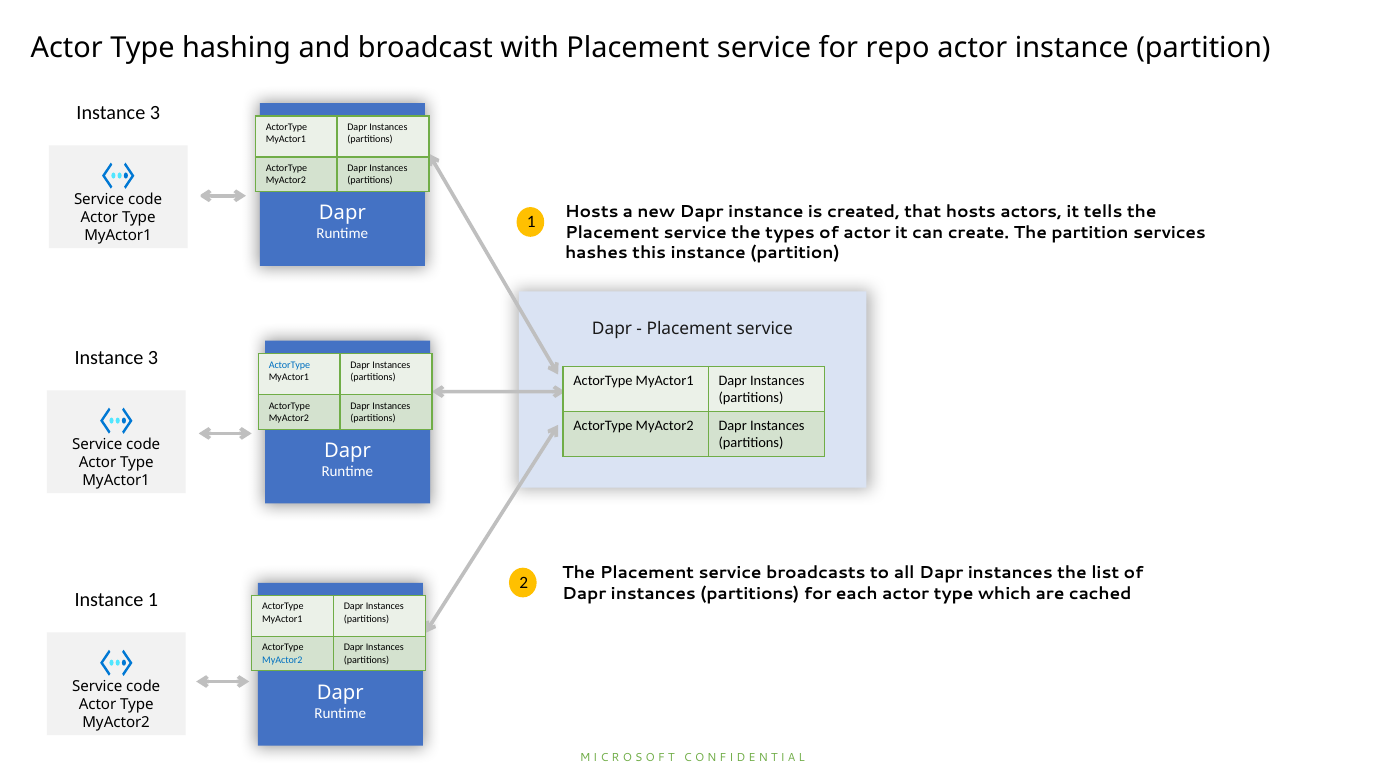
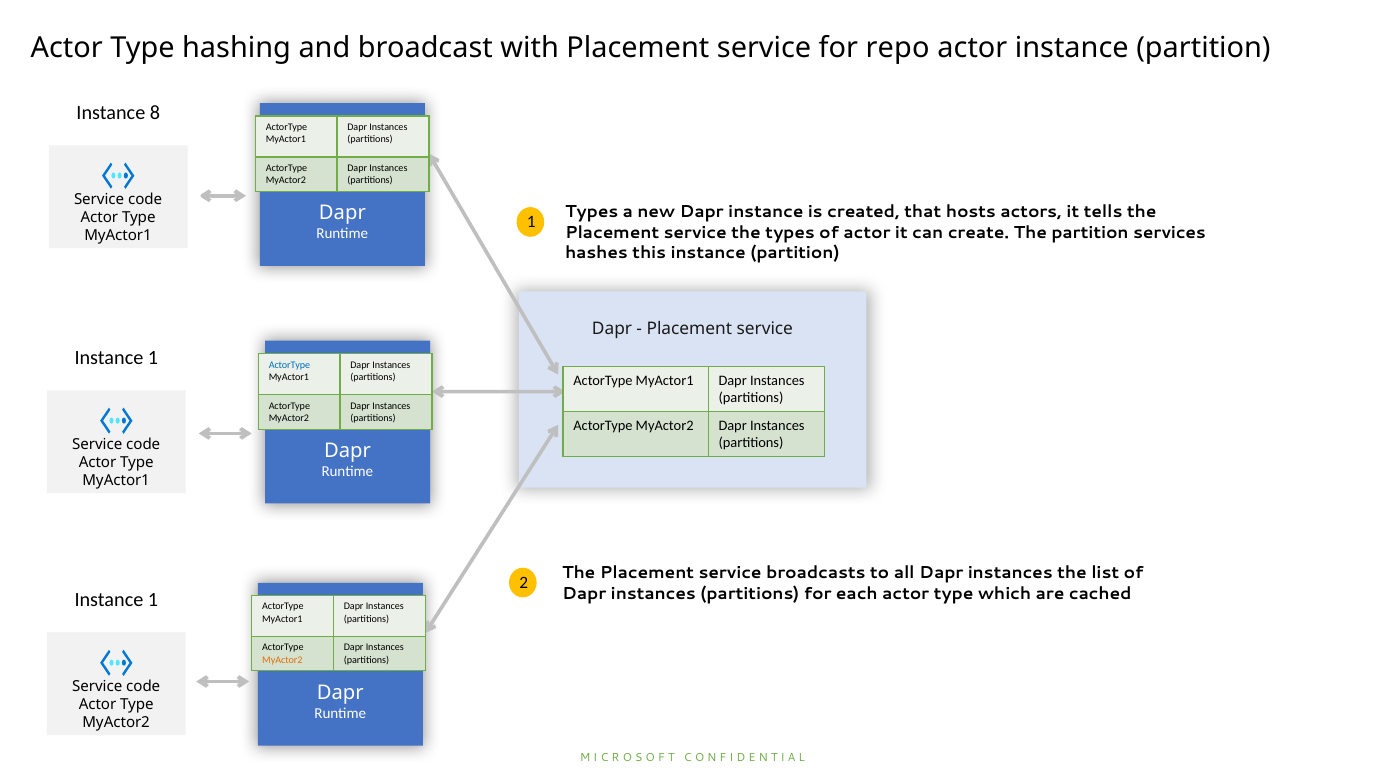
3: 3 -> 8 (155, 113)
Hosts: Hosts -> Types (592, 212)
3: 3 -> 1 (153, 358)
MyActor2 colour: blue -> orange (282, 660)
